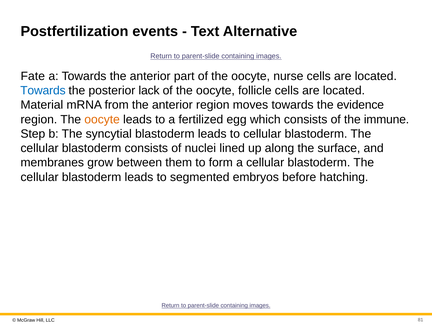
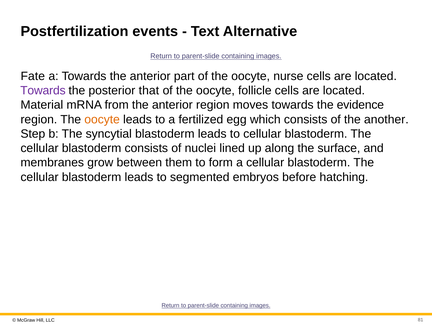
Towards colour: blue -> purple (43, 91)
lack: lack -> that (149, 91)
immune: immune -> another (386, 119)
